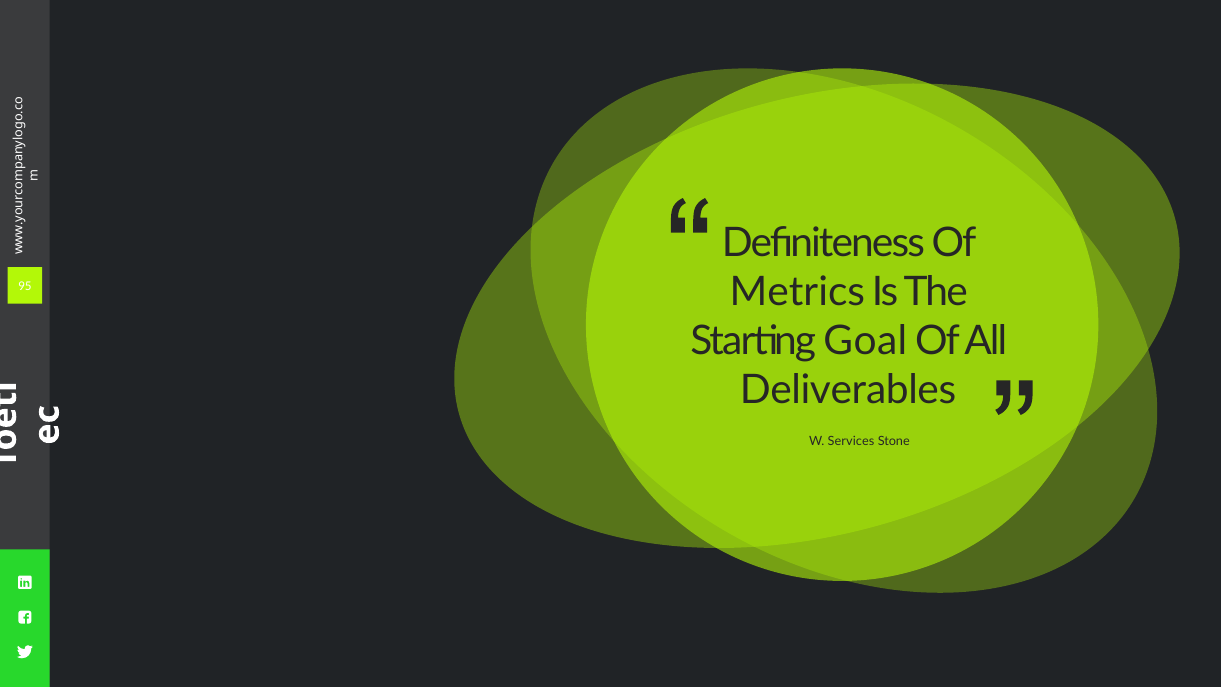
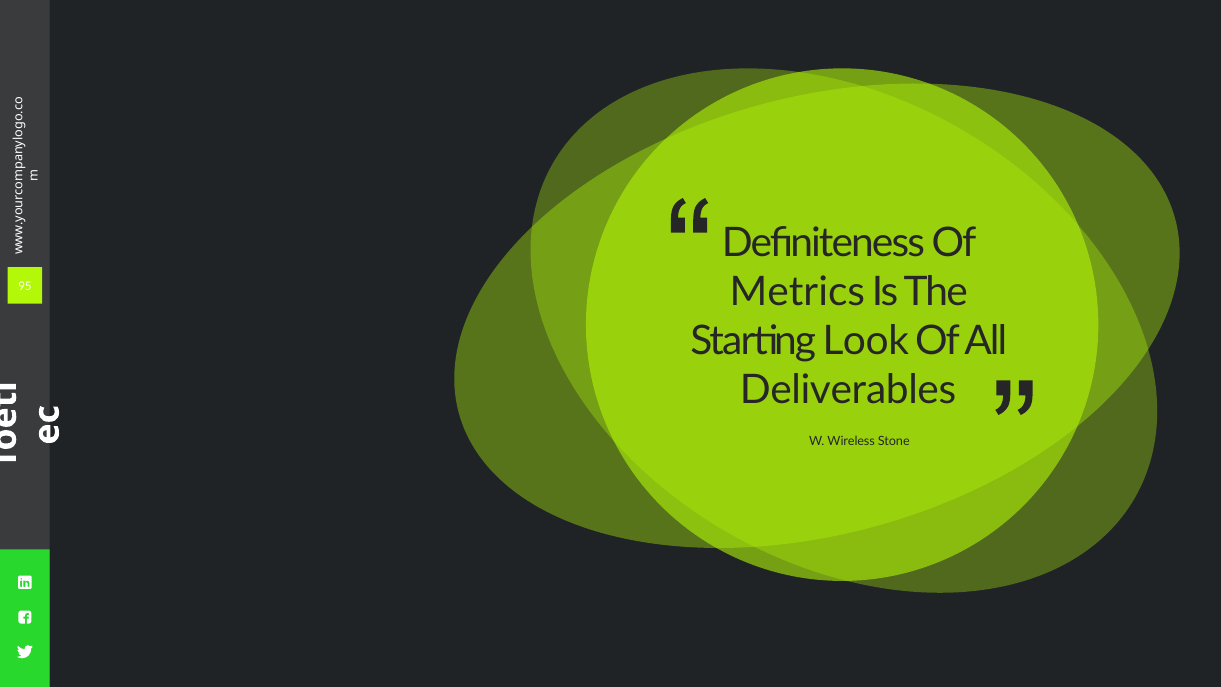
Goal: Goal -> Look (866, 341)
Services: Services -> Wireless (851, 442)
